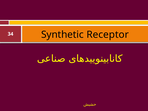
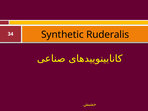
Receptor: Receptor -> Ruderalis (108, 35)
